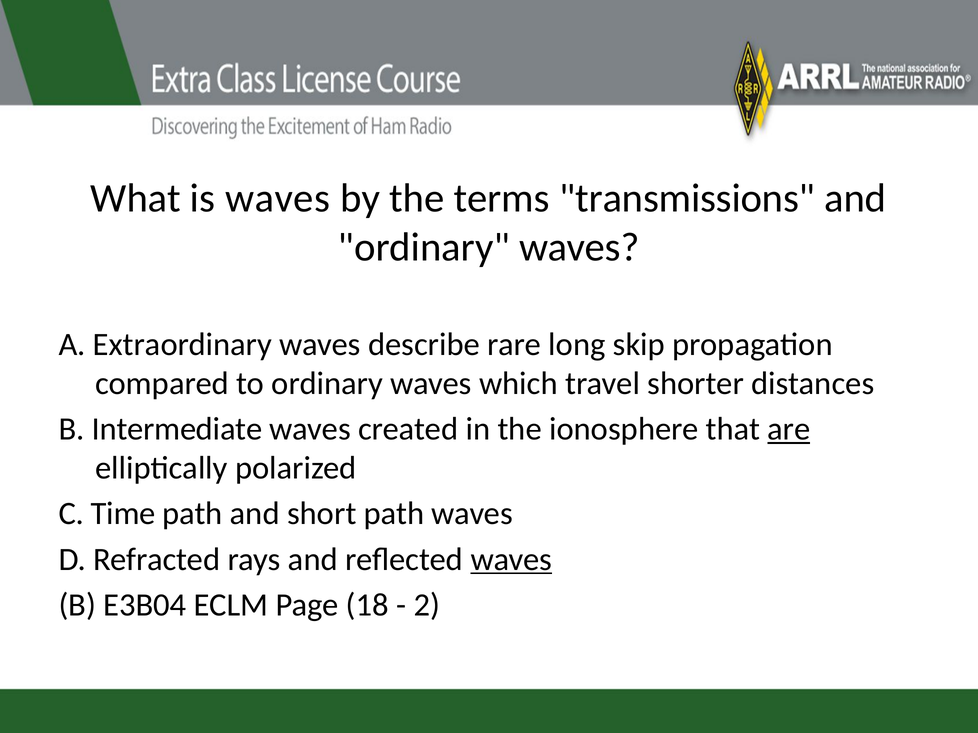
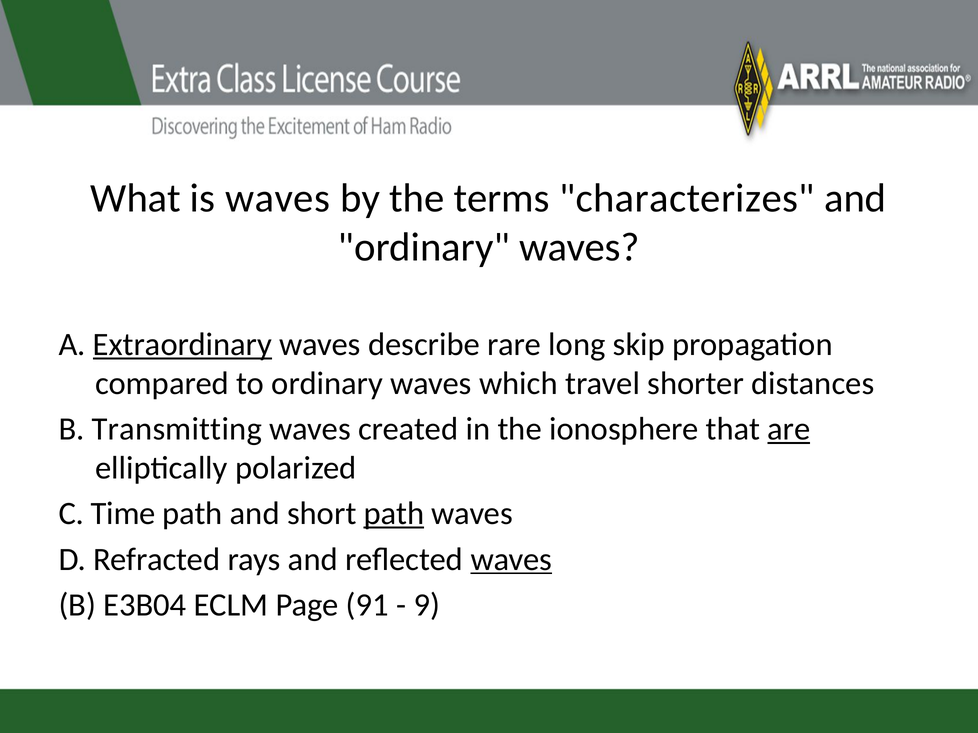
transmissions: transmissions -> characterizes (687, 198)
Extraordinary underline: none -> present (183, 345)
Intermediate: Intermediate -> Transmitting (177, 429)
path underline: none -> present (394, 514)
18: 18 -> 91 (367, 605)
2: 2 -> 9 (427, 605)
